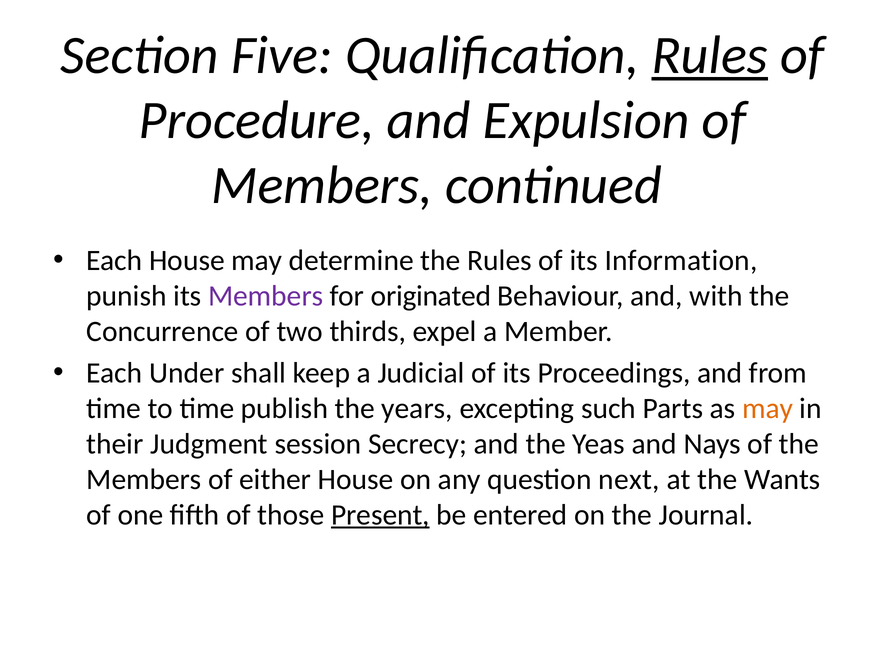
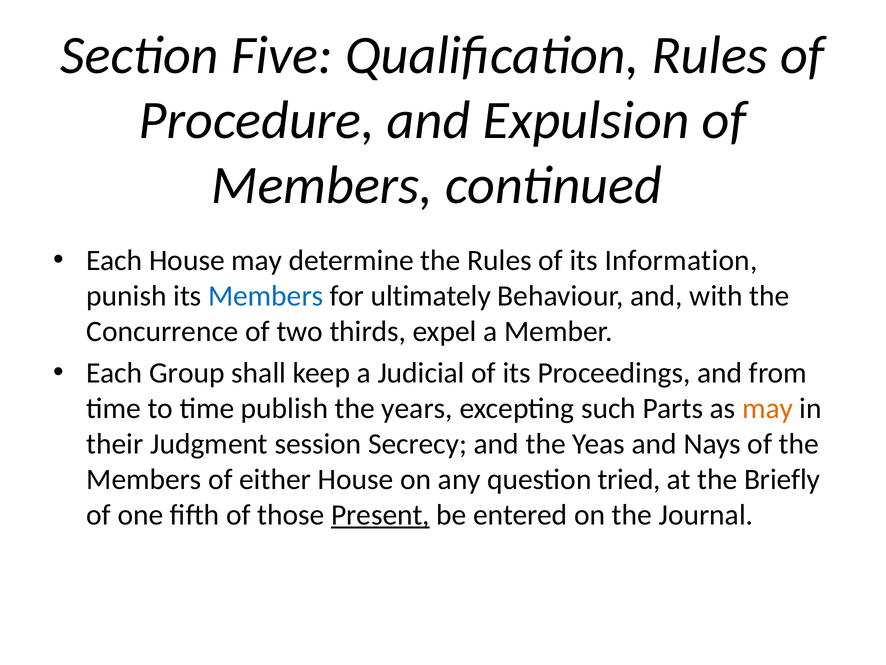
Rules underline: present -> none (710, 55)
Members colour: purple -> blue (266, 296)
originated: originated -> ultimately (431, 296)
Under: Under -> Group (187, 373)
next: next -> tried (629, 479)
Wants: Wants -> Briefly (782, 479)
